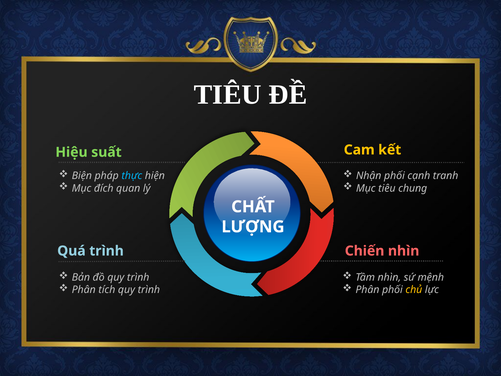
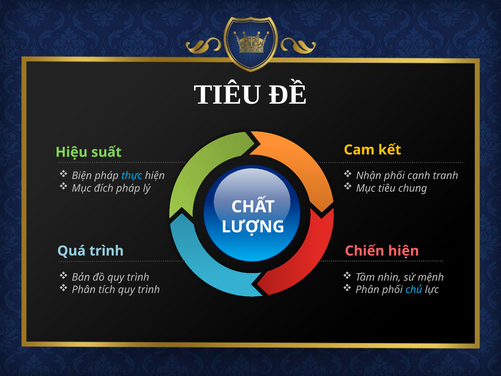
đích quan: quan -> pháp (128, 188)
Chiến nhìn: nhìn -> hiện (404, 251)
chủ colour: yellow -> light blue (414, 290)
